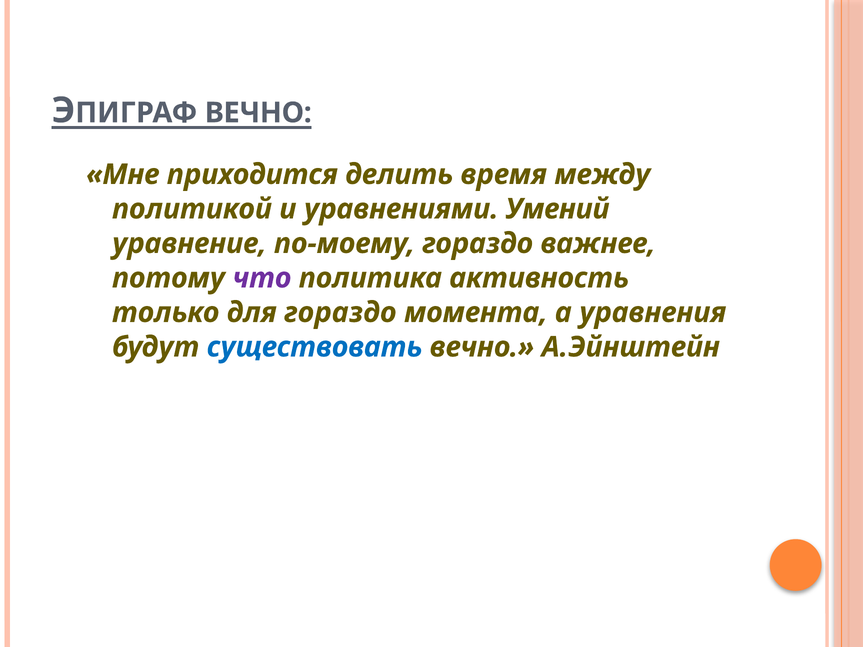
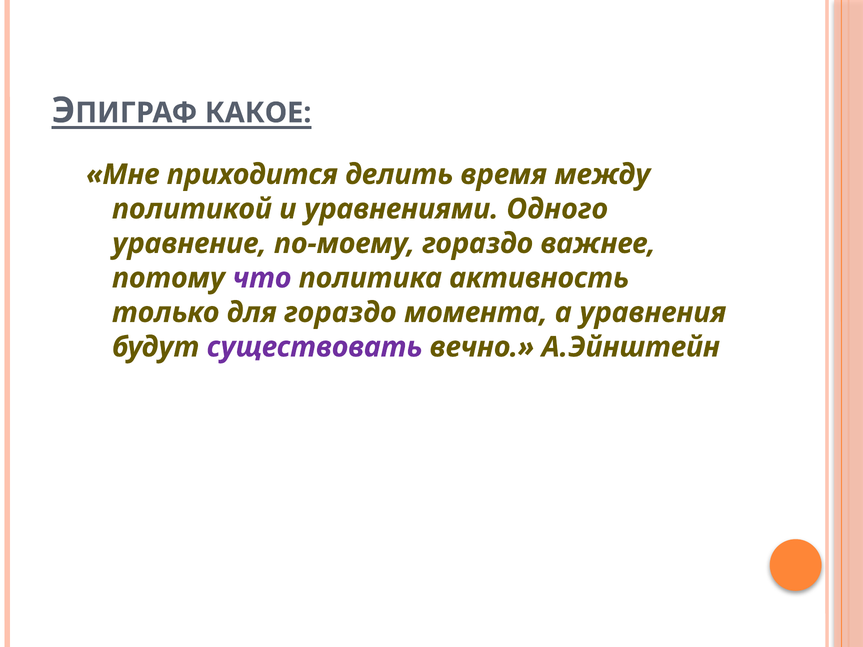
ВЕЧНО: ВЕЧНО -> КАКОЕ (258, 113)
Умений: Умений -> Одного (557, 209)
существовать colour: blue -> purple (315, 347)
